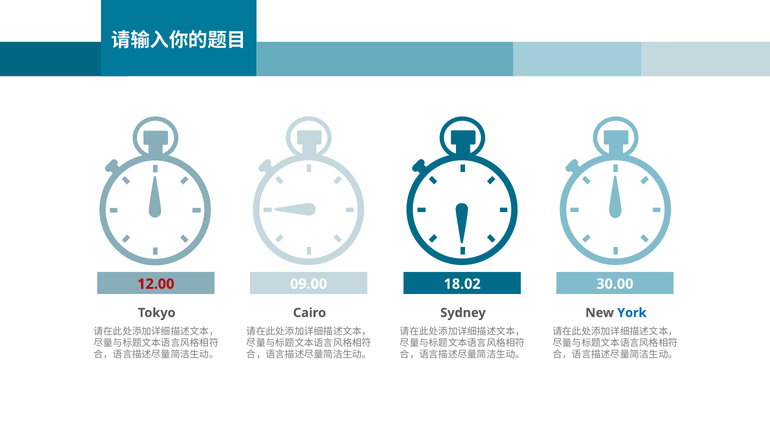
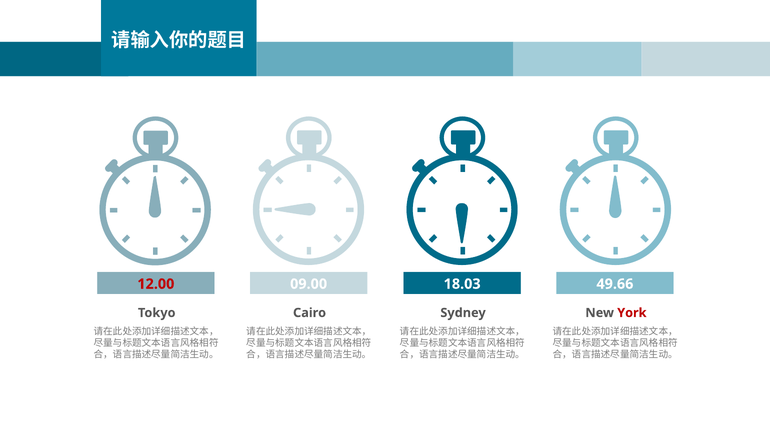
18.02: 18.02 -> 18.03 (462, 284)
30.00: 30.00 -> 49.66 (615, 284)
York colour: blue -> red (632, 313)
